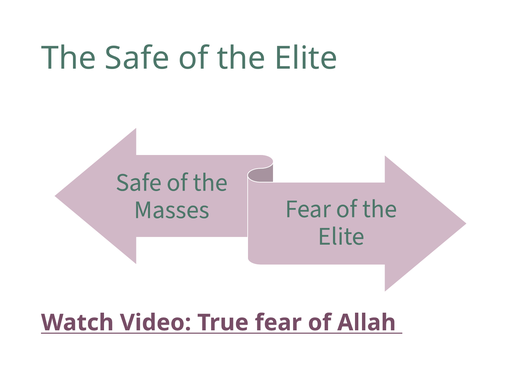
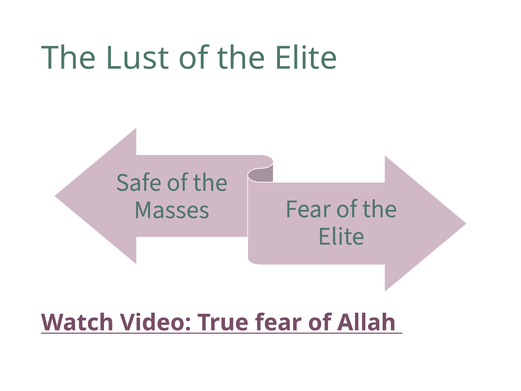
The Safe: Safe -> Lust (137, 58)
